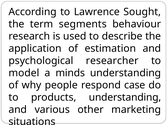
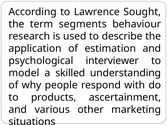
researcher: researcher -> interviewer (112, 61)
minds: minds -> skilled (70, 73)
case: case -> with (135, 85)
products understanding: understanding -> ascertainment (125, 98)
